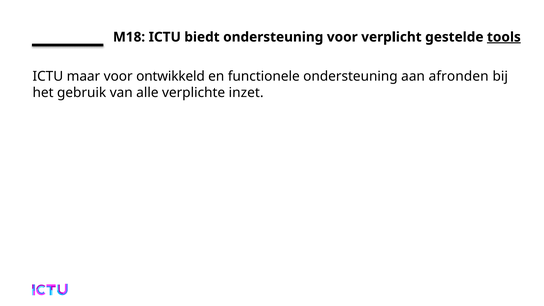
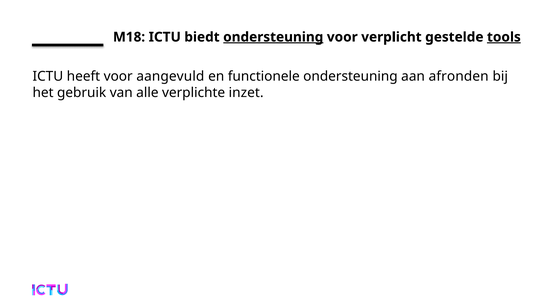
ondersteuning underline: none -> present (273, 37)
maar: maar -> heeft (83, 76)
ontwikkeld: ontwikkeld -> aangevuld (170, 76)
